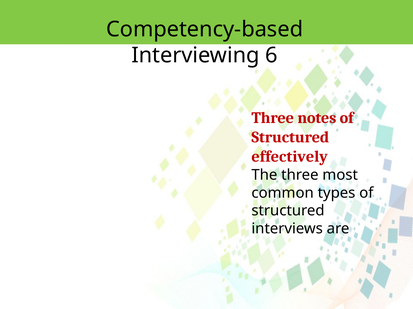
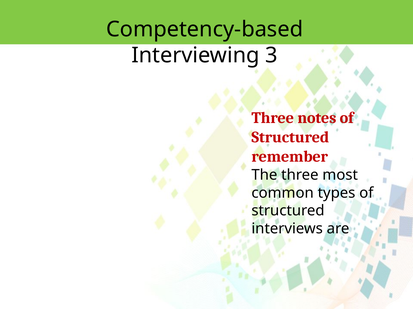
6: 6 -> 3 (272, 56)
effectively: effectively -> remember (290, 157)
